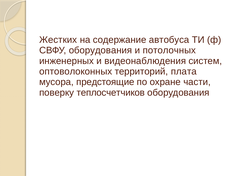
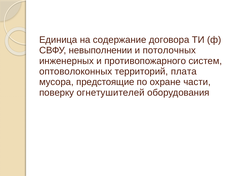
Жестких: Жестких -> Единица (58, 40)
автобуса: автобуса -> договора (169, 40)
СВФУ оборудования: оборудования -> невыполнении (101, 50)
видеонаблюдения: видеонаблюдения -> противопожарного (145, 61)
теплосчетчиков: теплосчетчиков -> огнетушителей (111, 93)
